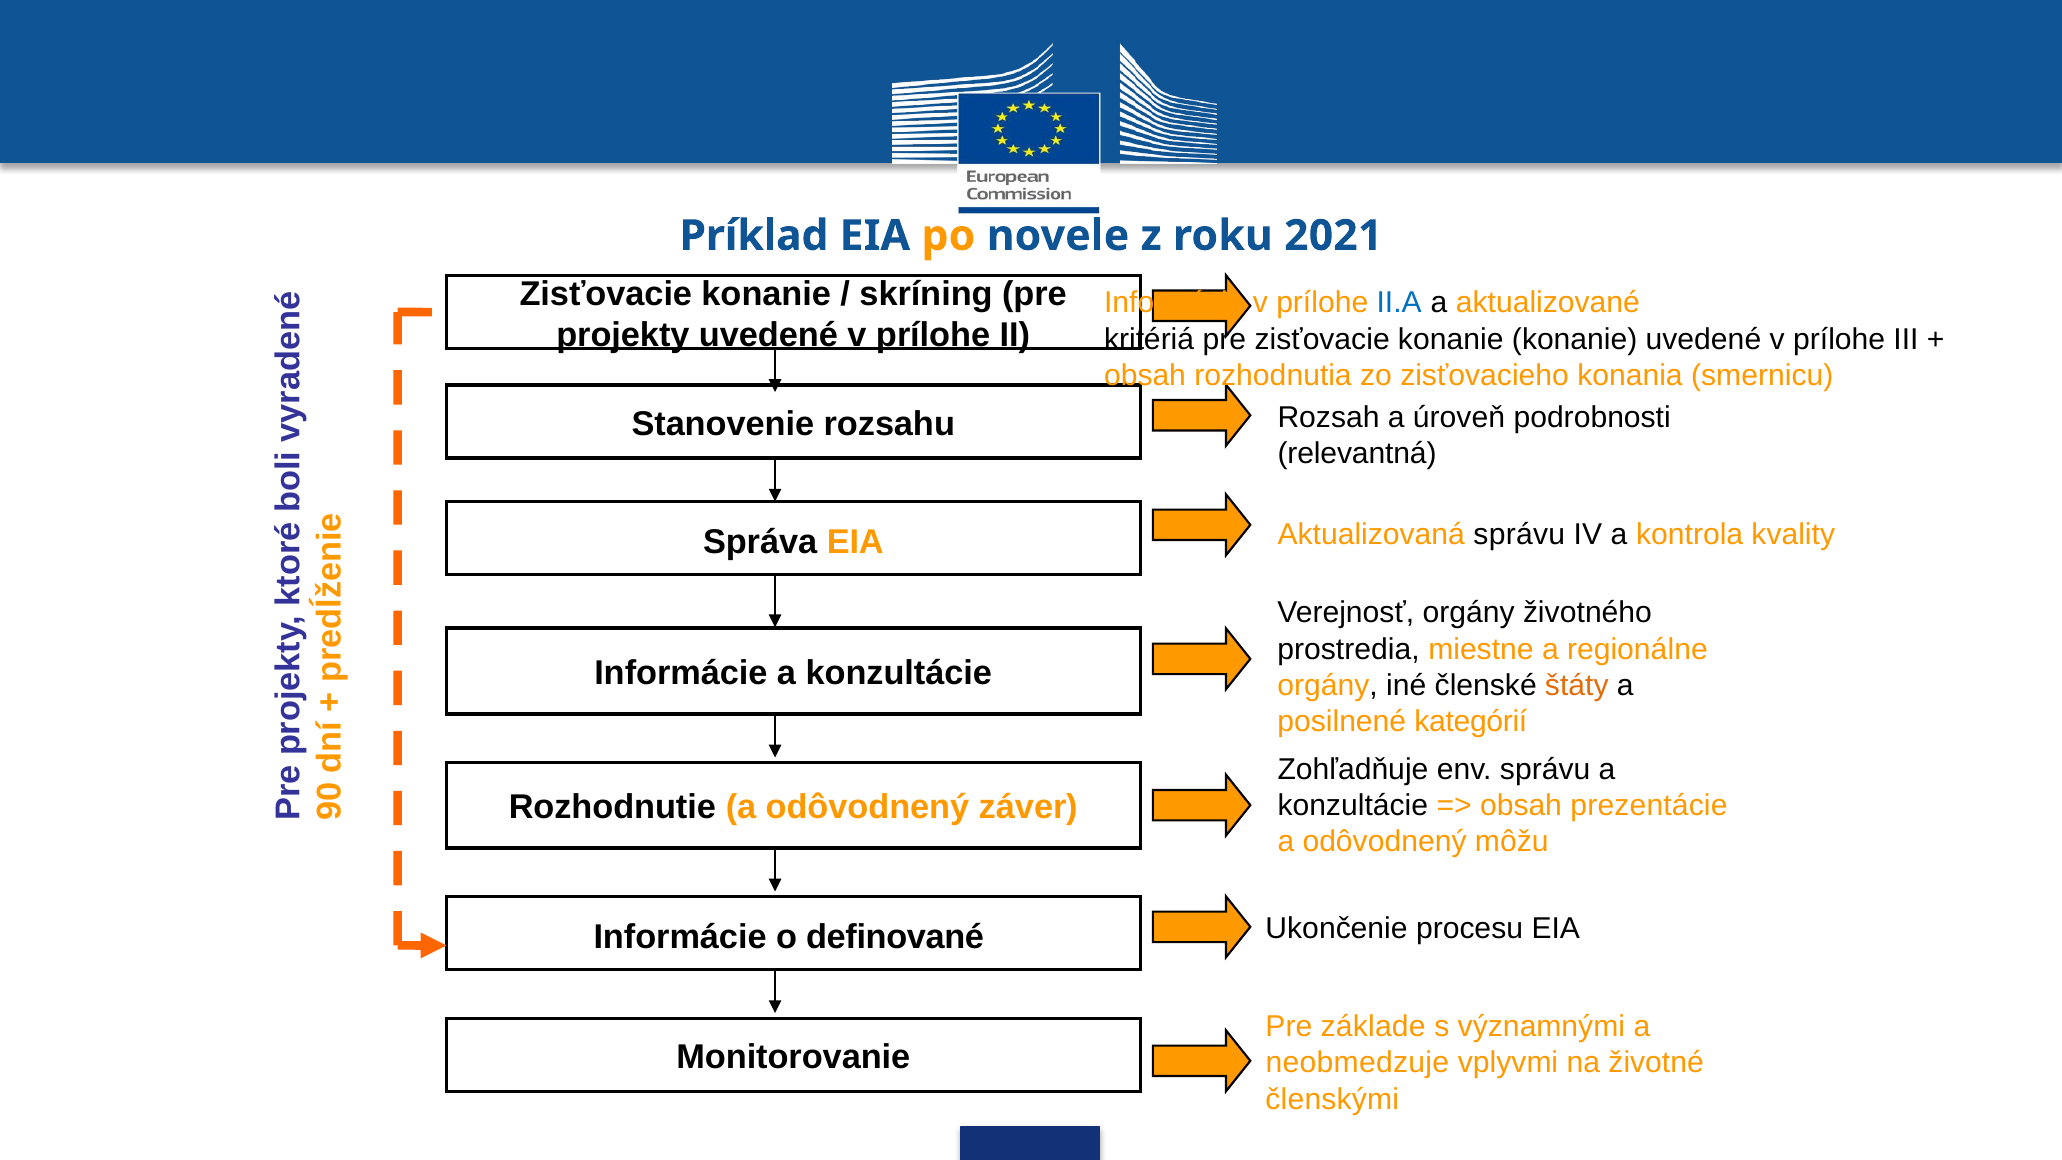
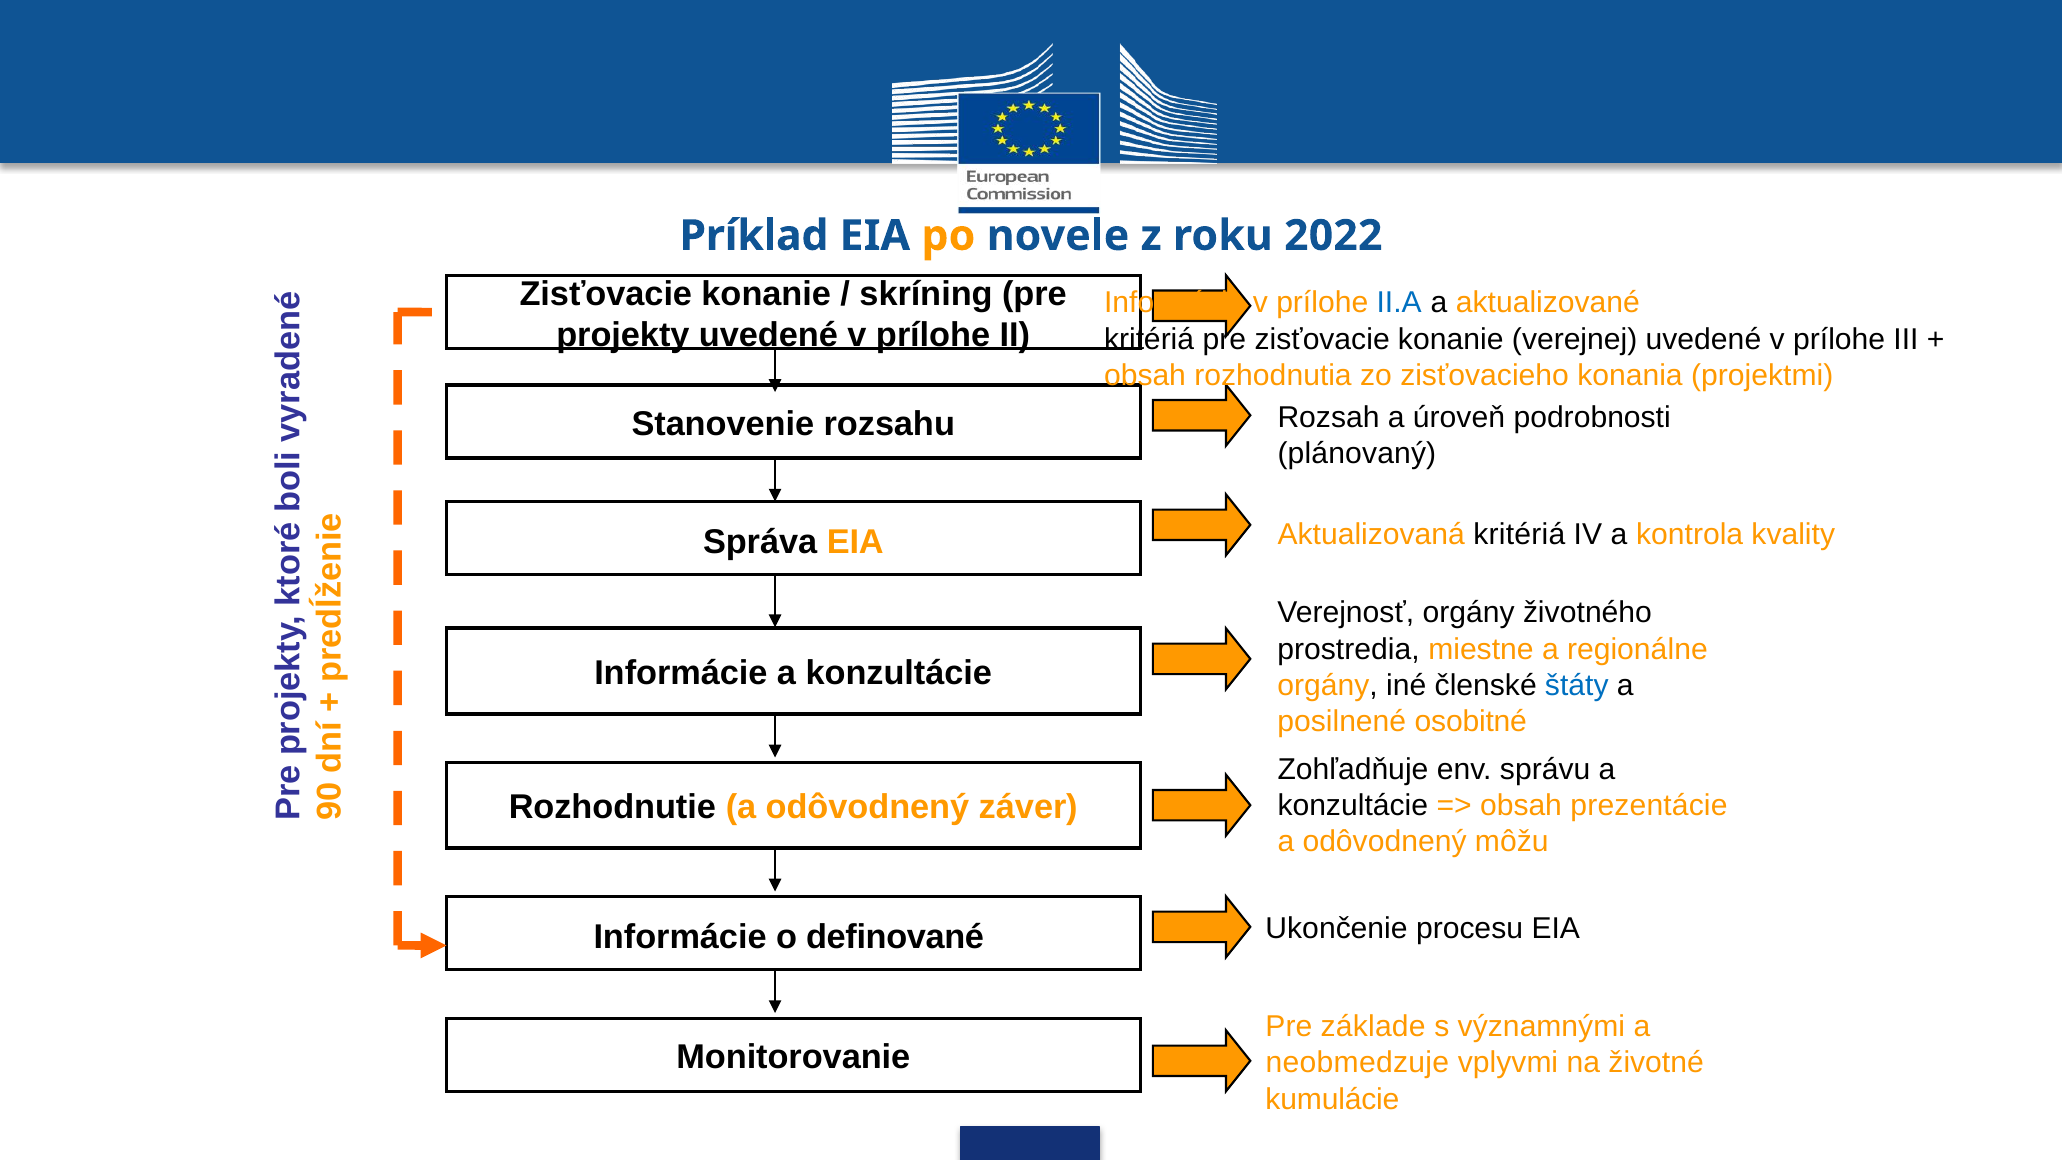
2021: 2021 -> 2022 (1333, 236)
konanie konanie: konanie -> verejnej (1575, 339)
smernicu: smernicu -> projektmi (1762, 375)
relevantná: relevantná -> plánovaný (1357, 453)
Aktualizovaná správu: správu -> kritériá (1519, 535)
štáty colour: orange -> blue (1577, 685)
kategórií: kategórií -> osobitné (1471, 721)
členskými: členskými -> kumulácie (1332, 1099)
